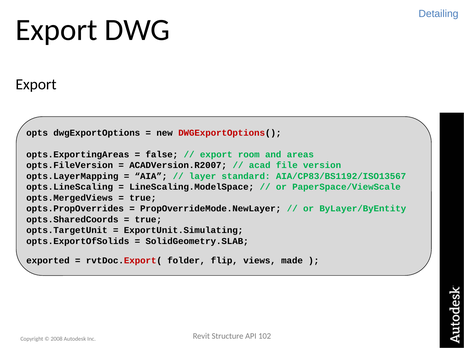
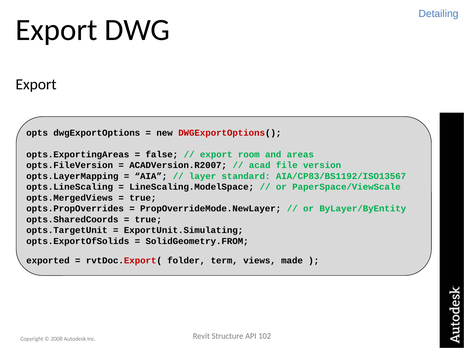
SolidGeometry.SLAB: SolidGeometry.SLAB -> SolidGeometry.FROM (197, 241)
flip: flip -> term (224, 261)
